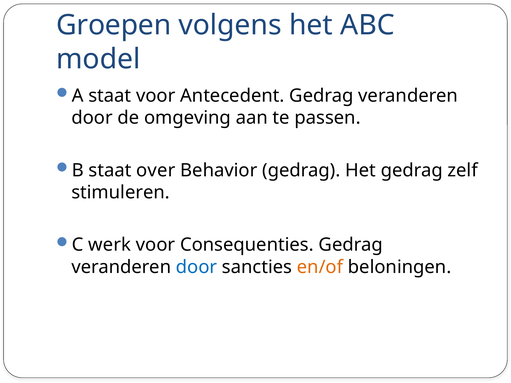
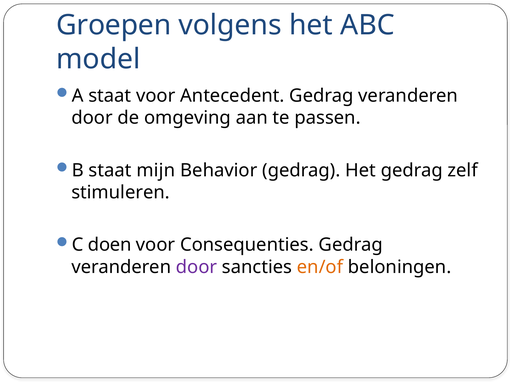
over: over -> mijn (156, 170)
werk: werk -> doen (110, 245)
door colour: blue -> purple (196, 267)
